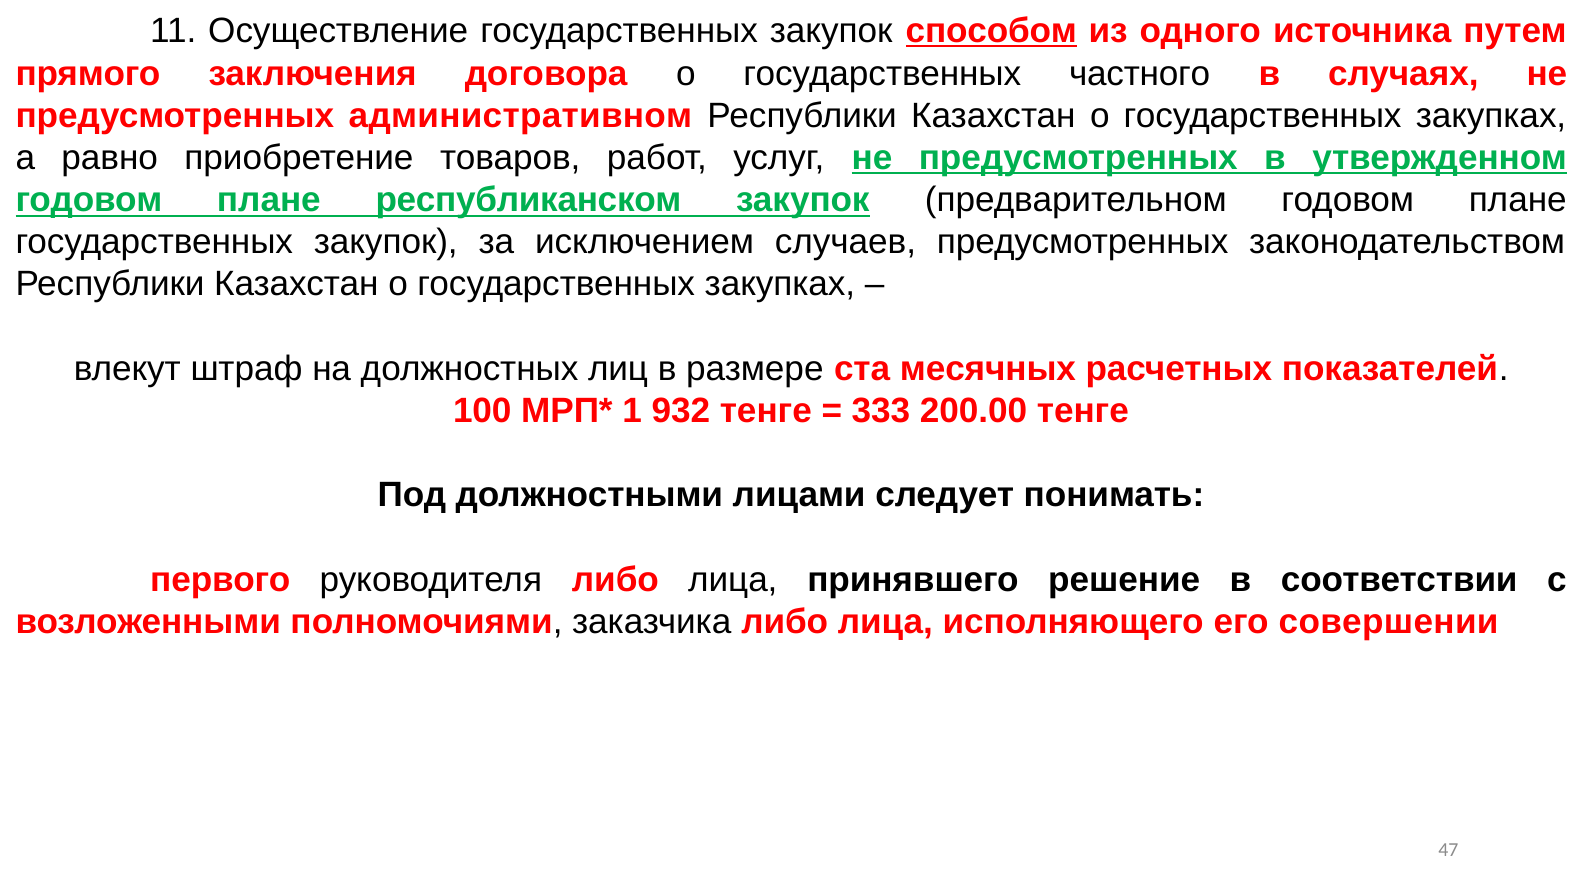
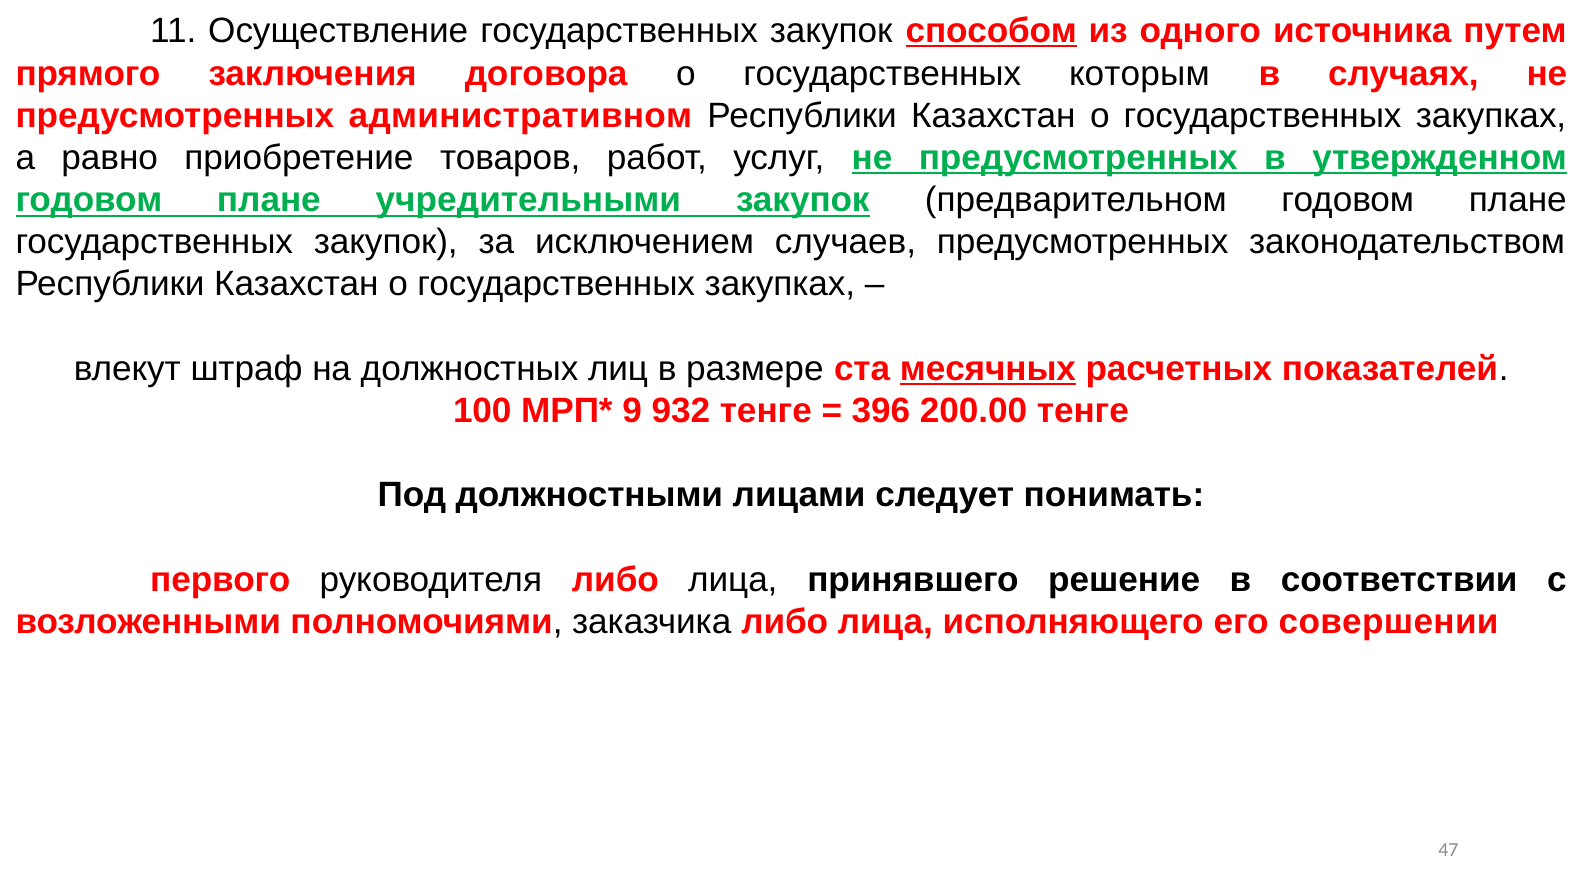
частного: частного -> которым (1139, 74)
республиканском: республиканском -> учредительными (528, 200)
месячных underline: none -> present (988, 369)
1: 1 -> 9 (632, 411)
333: 333 -> 396 (881, 411)
